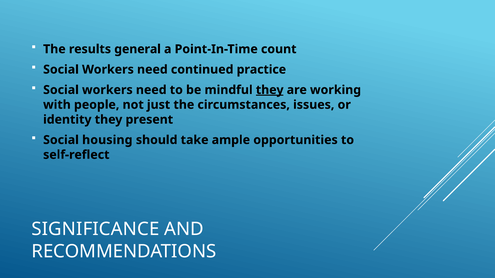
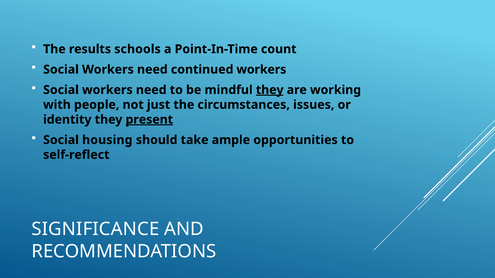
general: general -> schools (138, 49)
continued practice: practice -> workers (261, 70)
present underline: none -> present (149, 120)
